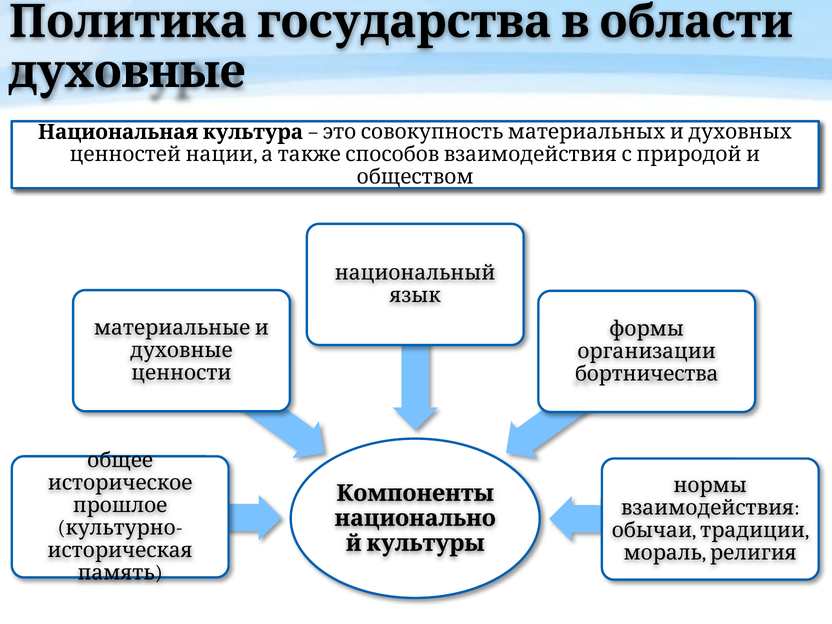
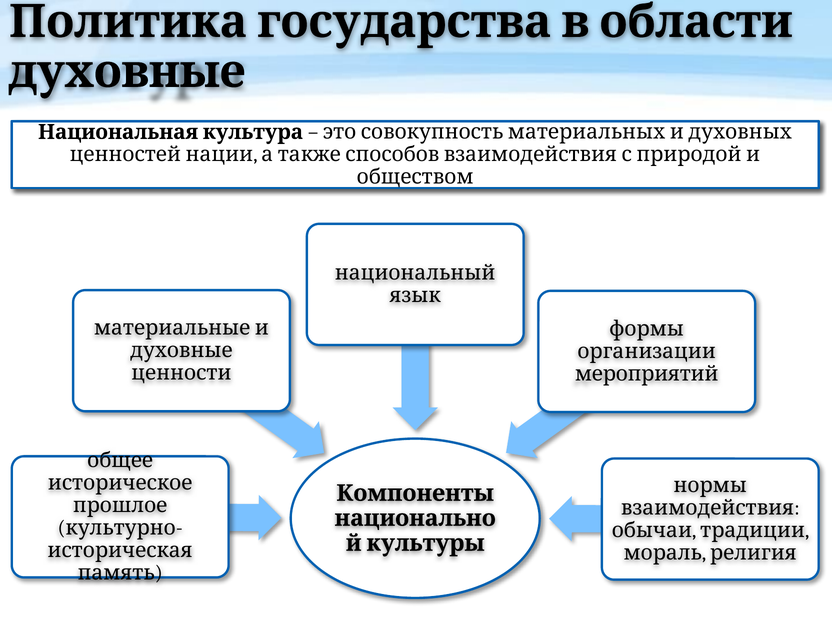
бортничества: бортничества -> мероприятий (647, 374)
